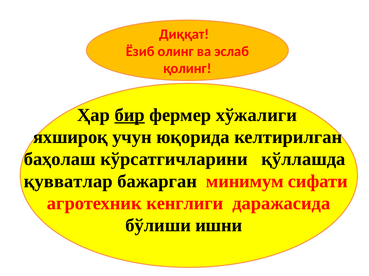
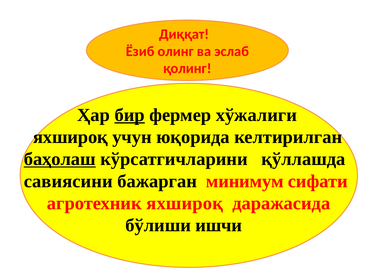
баҳолаш underline: none -> present (60, 160)
қувватлар: қувватлар -> савиясини (68, 182)
агротехник кенглиги: кенглиги -> яхшироқ (185, 204)
ишни: ишни -> ишчи (219, 226)
